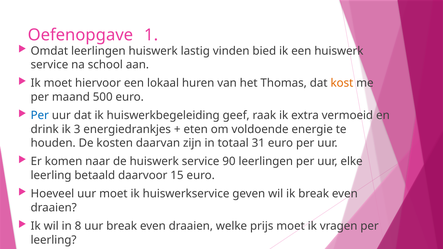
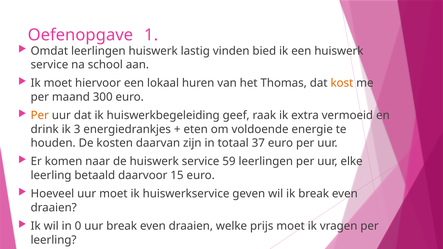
500: 500 -> 300 (103, 97)
Per colour: blue -> orange (40, 116)
31: 31 -> 37 (258, 143)
90: 90 -> 59 (229, 162)
8: 8 -> 0 (78, 226)
